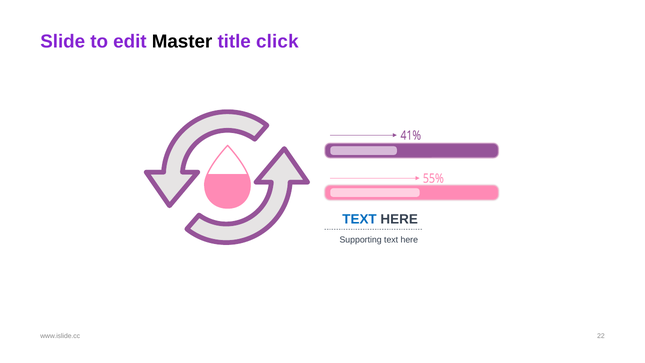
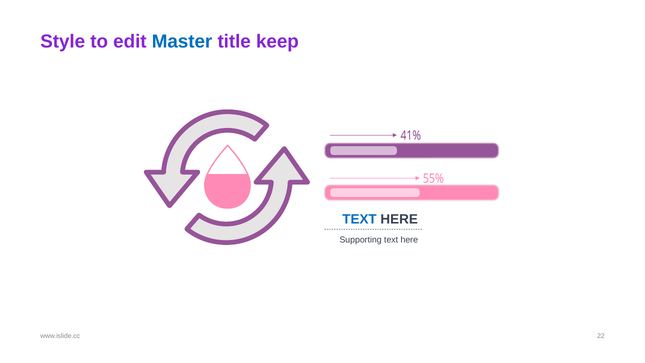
Slide: Slide -> Style (63, 42)
Master colour: black -> blue (182, 42)
click: click -> keep (277, 42)
